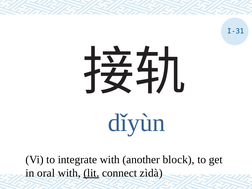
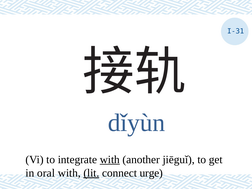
with underline: none -> present (110, 160)
block: block -> jiēguǐ (179, 160)
zìdà: zìdà -> urge (151, 173)
